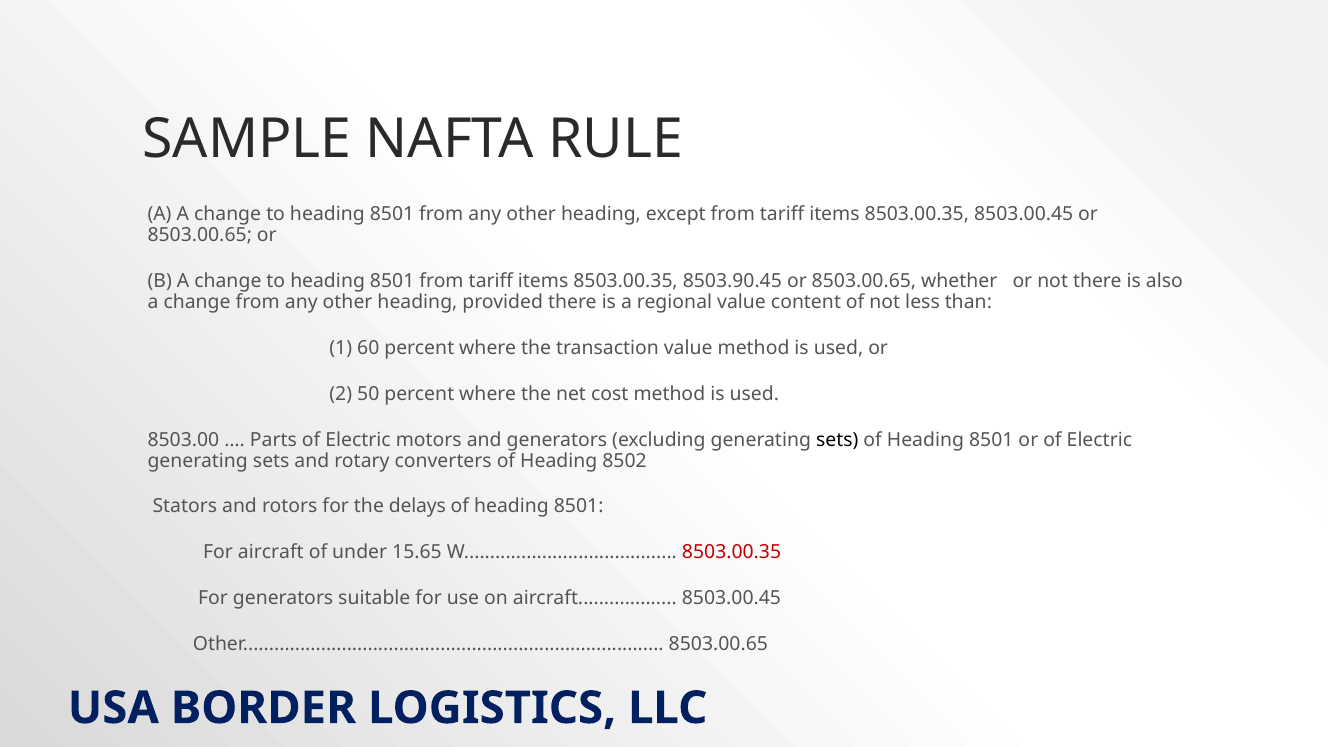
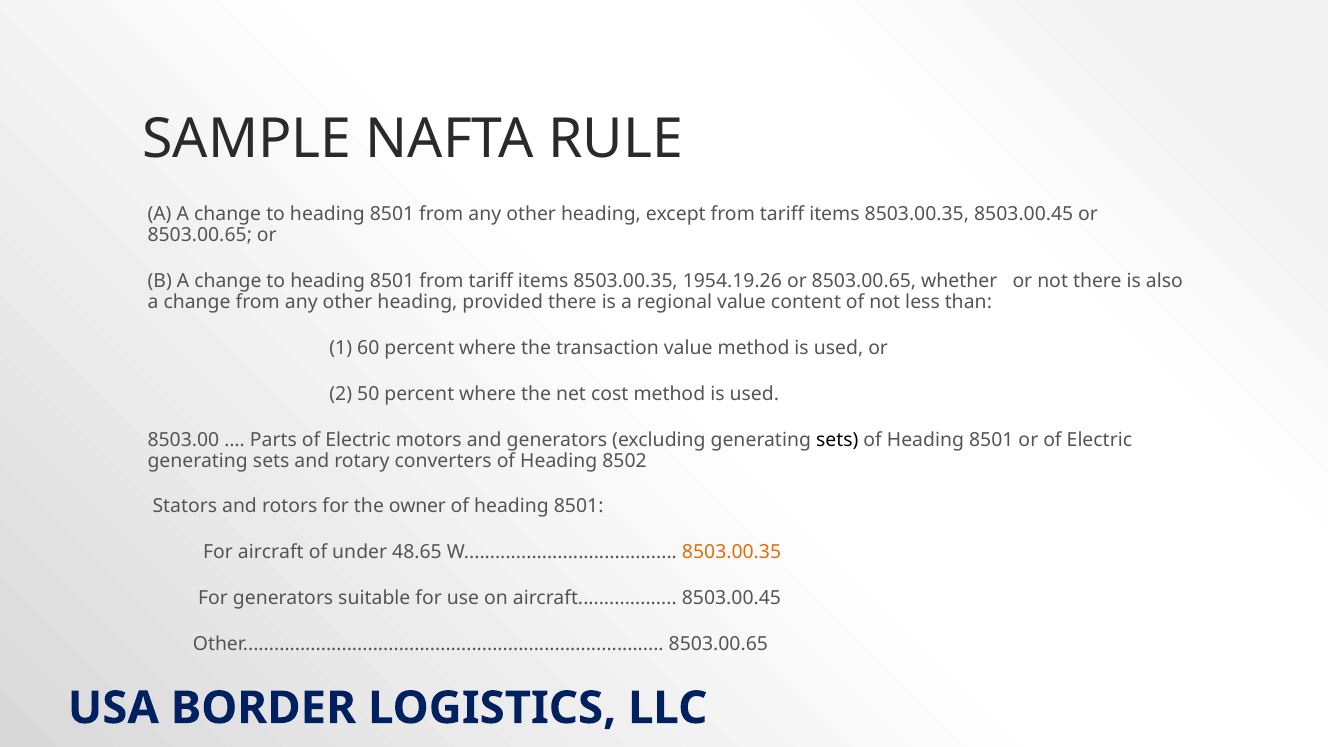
8503.90.45: 8503.90.45 -> 1954.19.26 (732, 281)
delays: delays -> owner (417, 507)
15.65: 15.65 -> 48.65 (417, 553)
8503.00.35 colour: red -> orange (732, 553)
